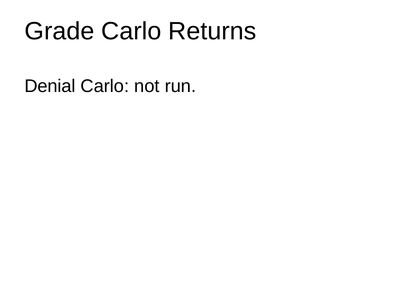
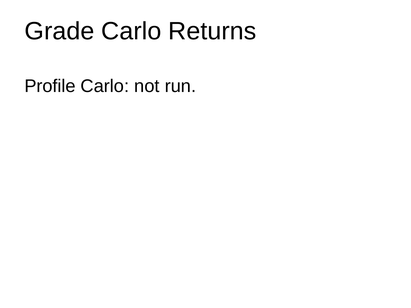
Denial: Denial -> Profile (50, 86)
